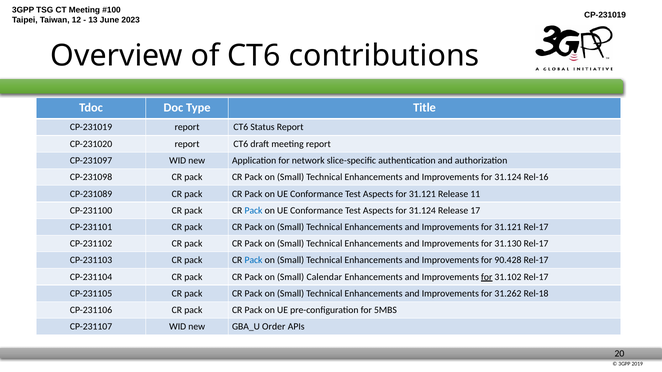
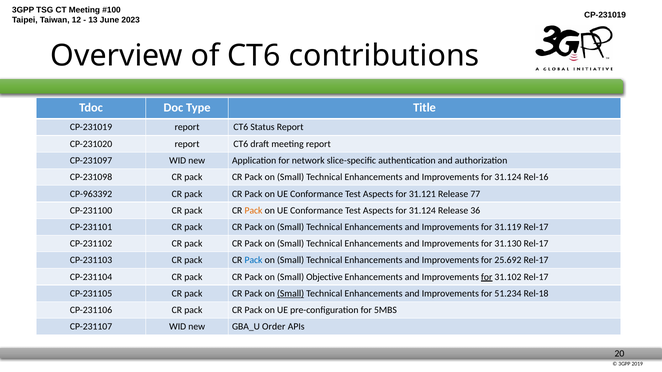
CP-231089: CP-231089 -> CP-963392 (91, 194)
11: 11 -> 77 (475, 194)
Pack colour: blue -> orange (254, 211)
17: 17 -> 36 (475, 211)
Improvements for 31.121: 31.121 -> 31.119 (508, 227)
90.428: 90.428 -> 25.692 (508, 261)
Calendar: Calendar -> Objective (324, 277)
Small underline: none -> present (291, 294)
31.262: 31.262 -> 51.234 (508, 294)
